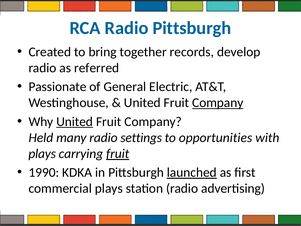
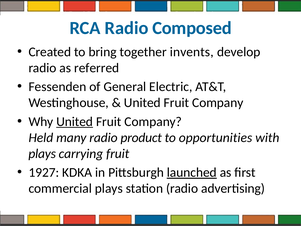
Radio Pittsburgh: Pittsburgh -> Composed (192, 28)
records: records -> invents (192, 52)
Passionate: Passionate -> Fessenden (57, 87)
Company underline: present -> none (218, 103)
settings: settings -> product (141, 138)
fruit underline: present -> none (118, 154)
1990: 1990 -> 1927 (44, 172)
